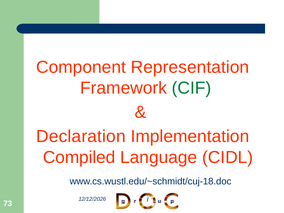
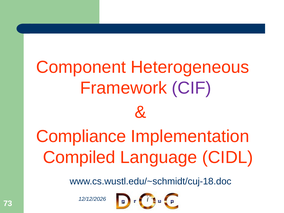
Representation: Representation -> Heterogeneous (190, 67)
CIF colour: green -> purple (191, 88)
Declaration: Declaration -> Compliance (81, 136)
